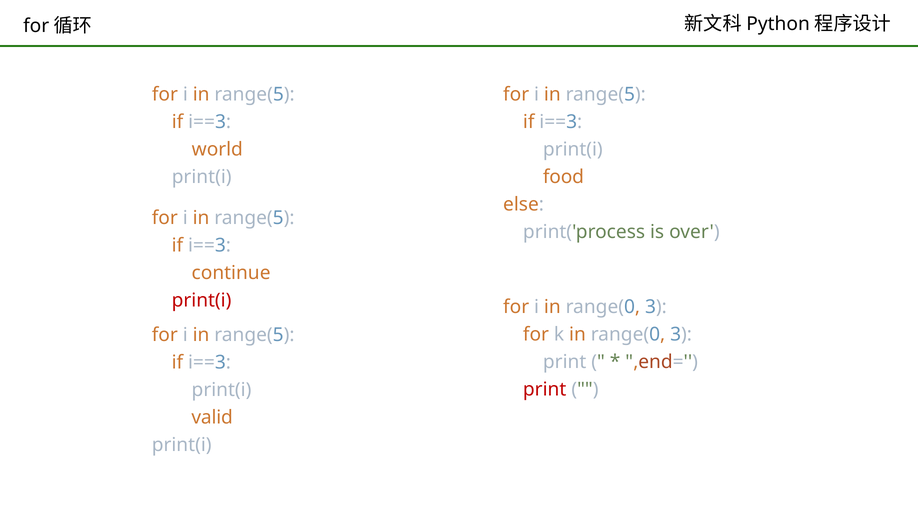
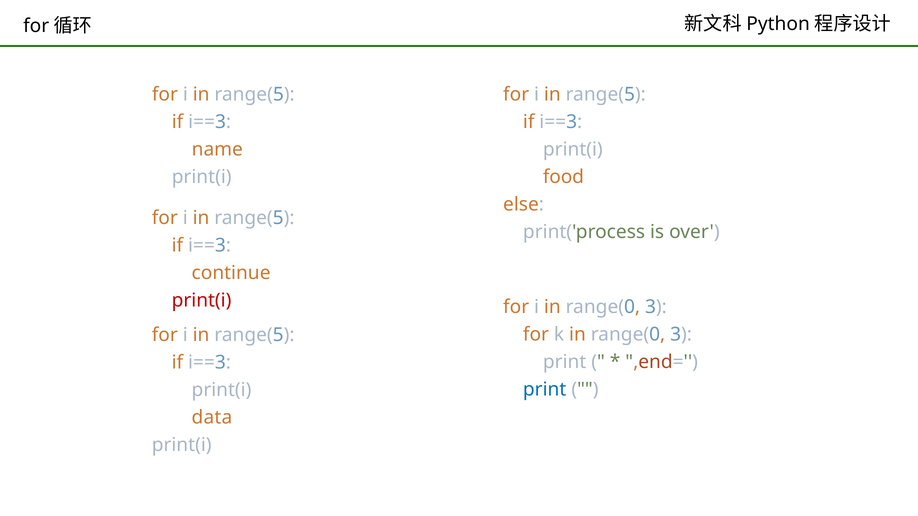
world: world -> name (217, 150)
print colour: red -> blue (545, 390)
valid: valid -> data (212, 418)
